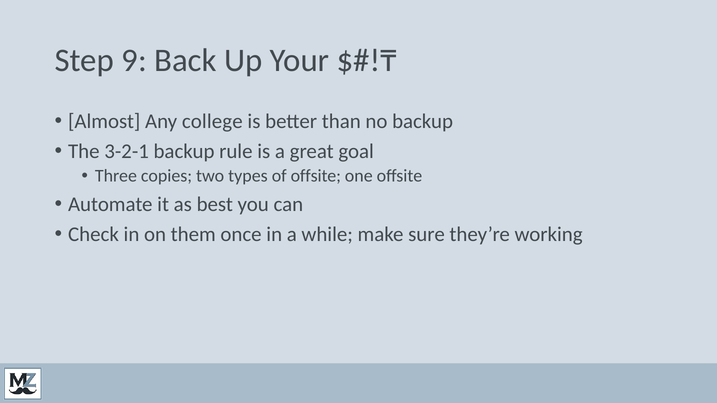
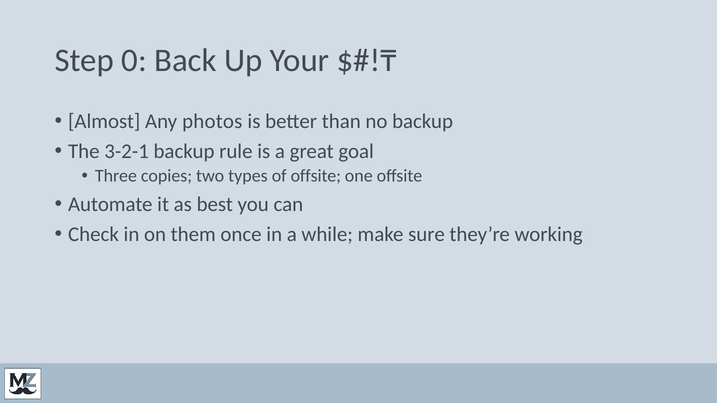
9: 9 -> 0 (134, 60)
college: college -> photos (212, 121)
